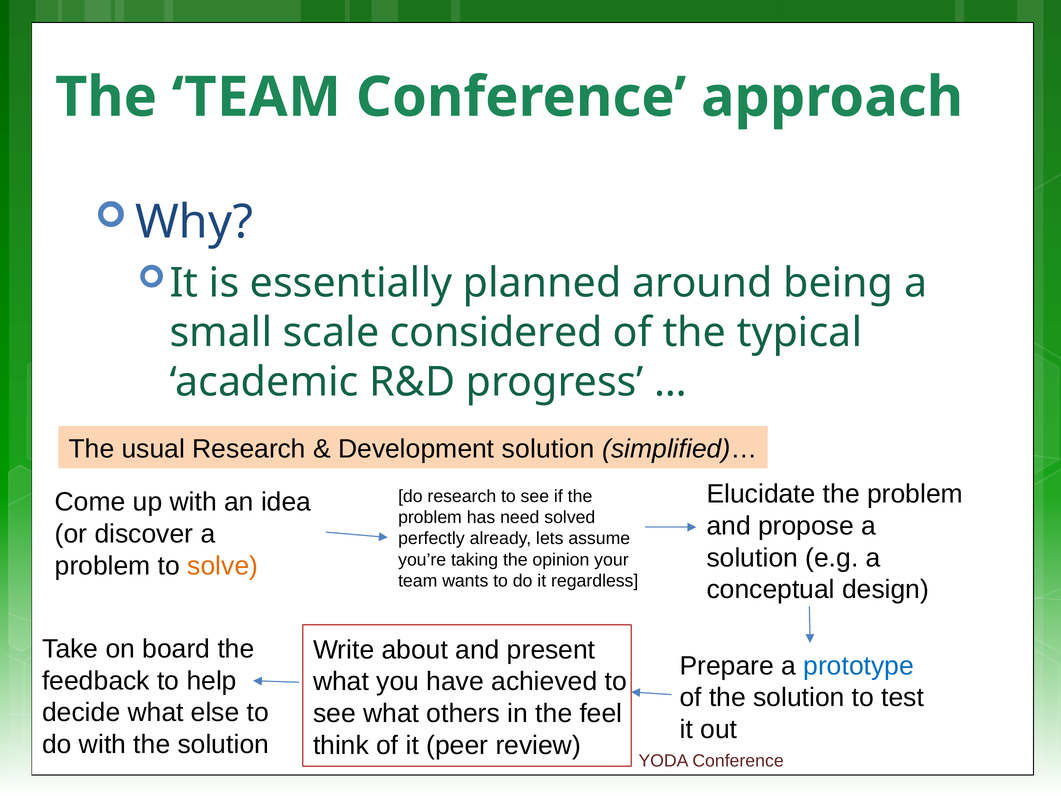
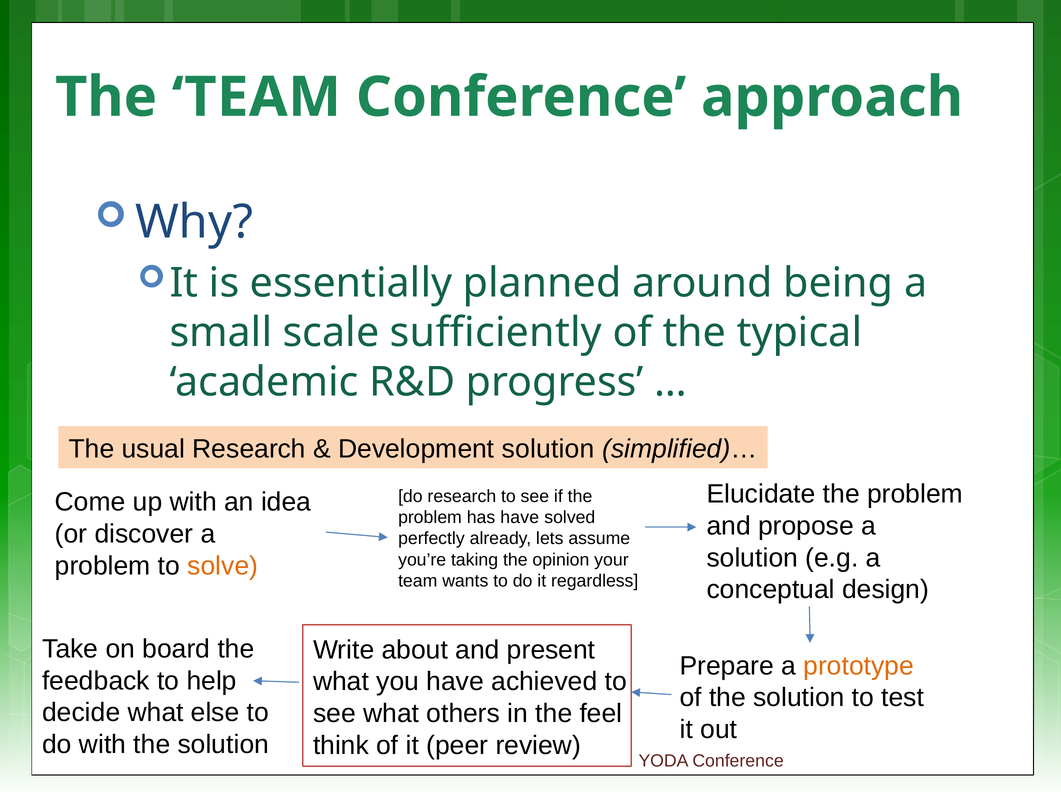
considered: considered -> sufficiently (496, 333)
has need: need -> have (520, 517)
prototype colour: blue -> orange (859, 666)
